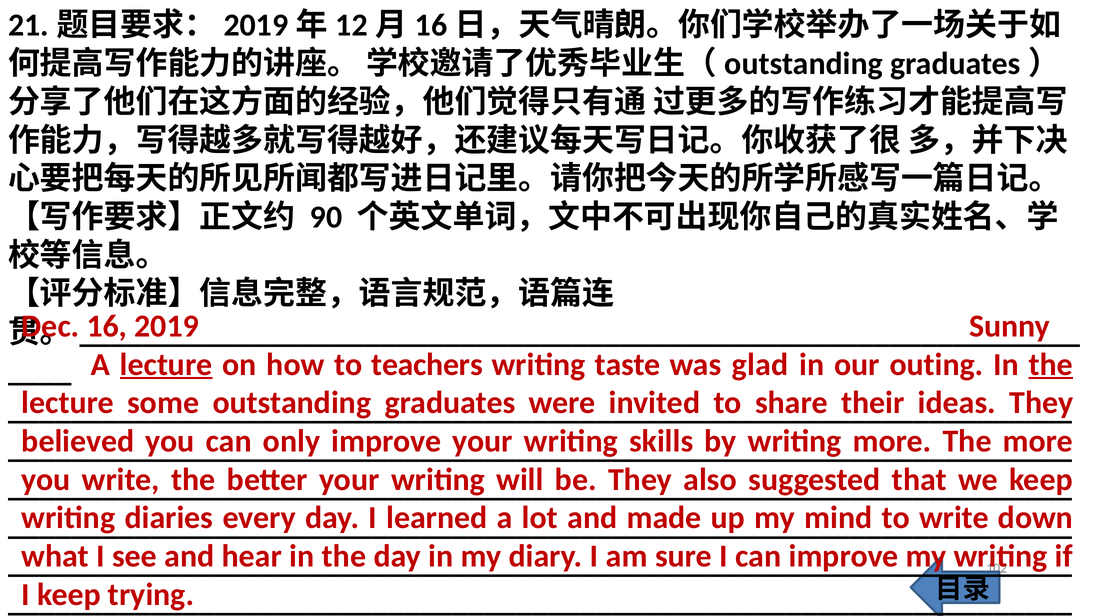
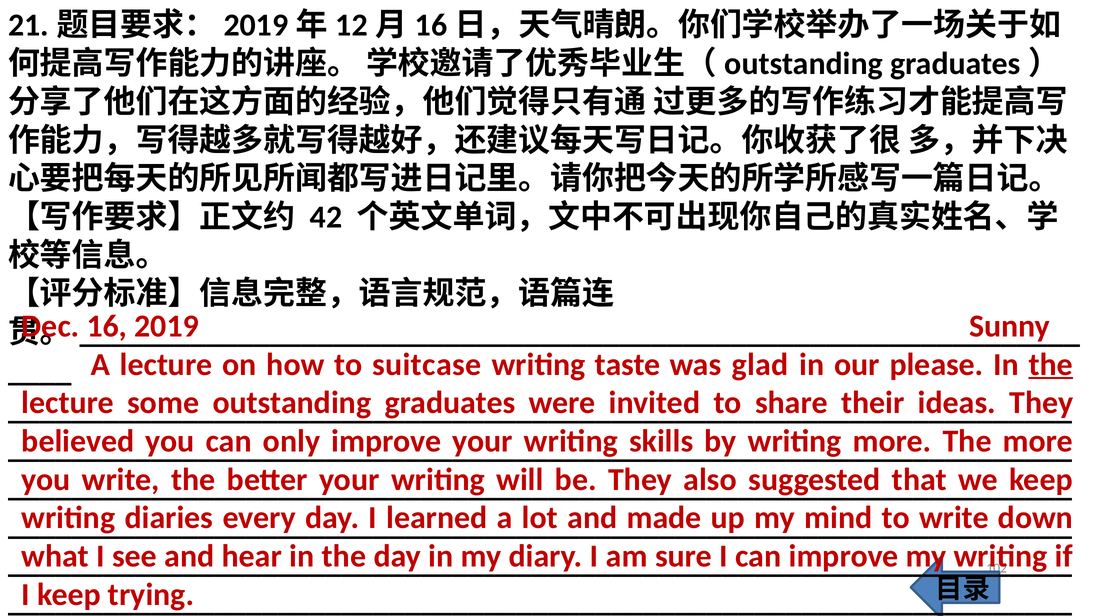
90: 90 -> 42 (326, 217)
lecture underline: present -> none (166, 364)
teachers: teachers -> suitcase (427, 364)
outing: outing -> please (937, 364)
